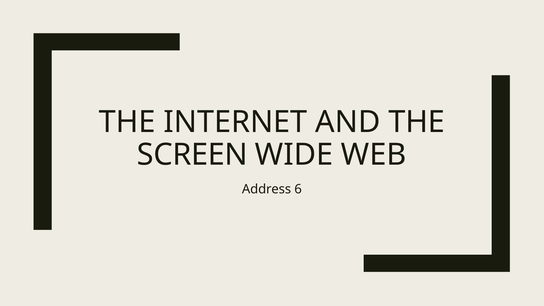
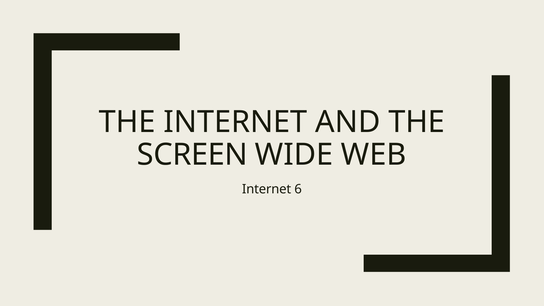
Address: Address -> Internet (267, 189)
